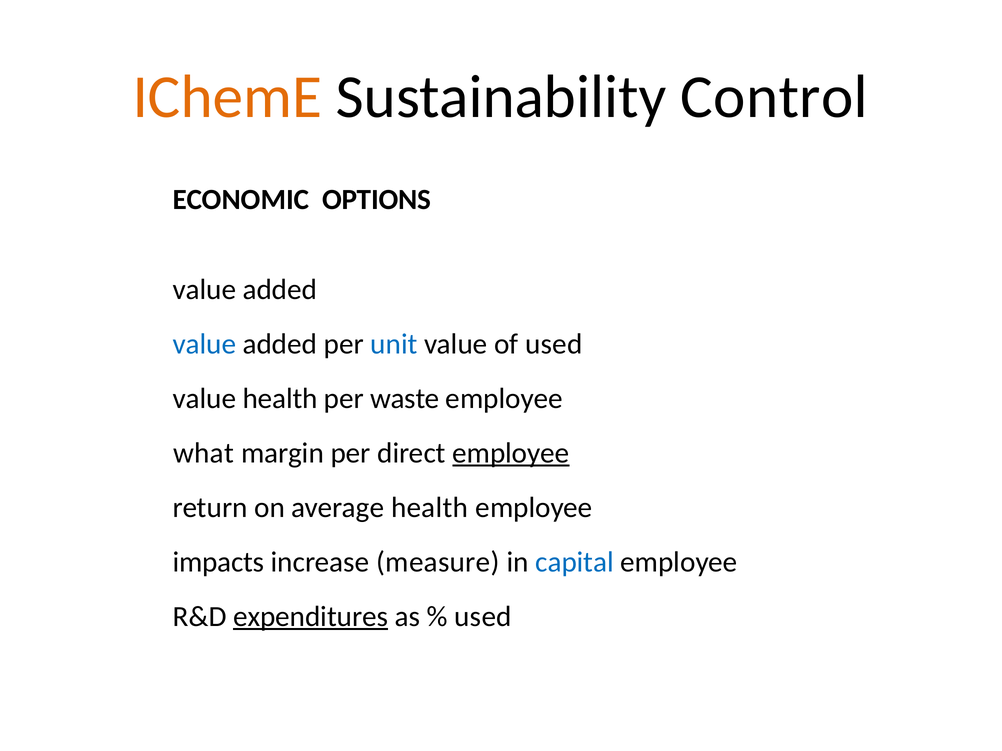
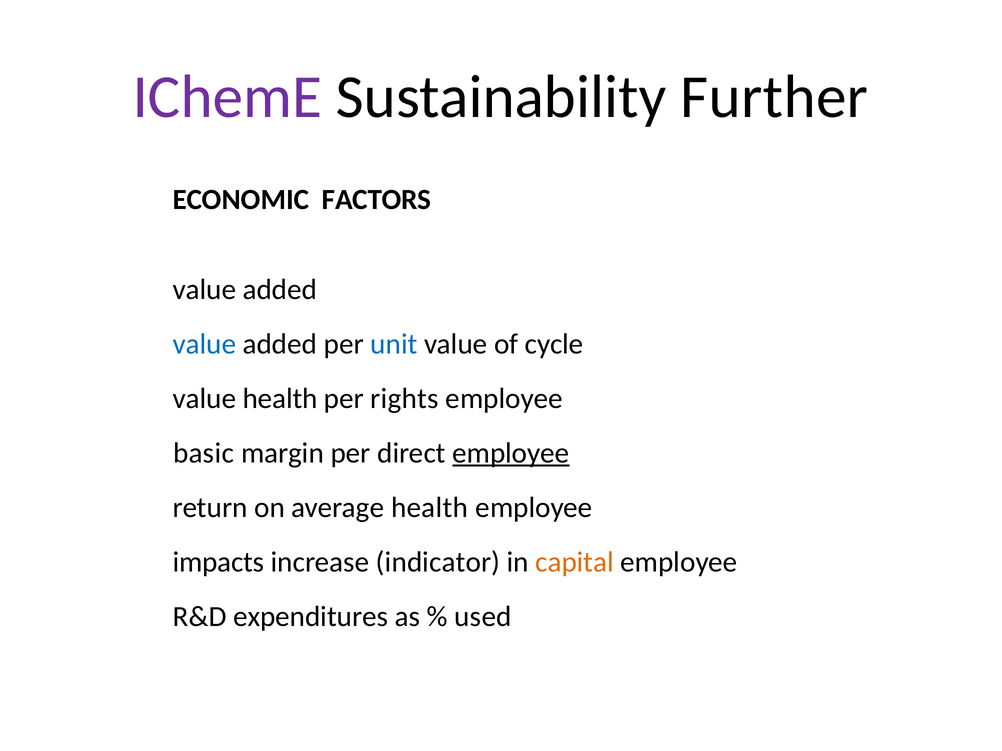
IChemE colour: orange -> purple (227, 97)
Control: Control -> Further (774, 97)
OPTIONS: OPTIONS -> FACTORS (377, 200)
of used: used -> cycle (554, 344)
waste: waste -> rights (405, 399)
what: what -> basic (204, 453)
measure: measure -> indicator (438, 562)
capital colour: blue -> orange (575, 562)
expenditures underline: present -> none (311, 617)
